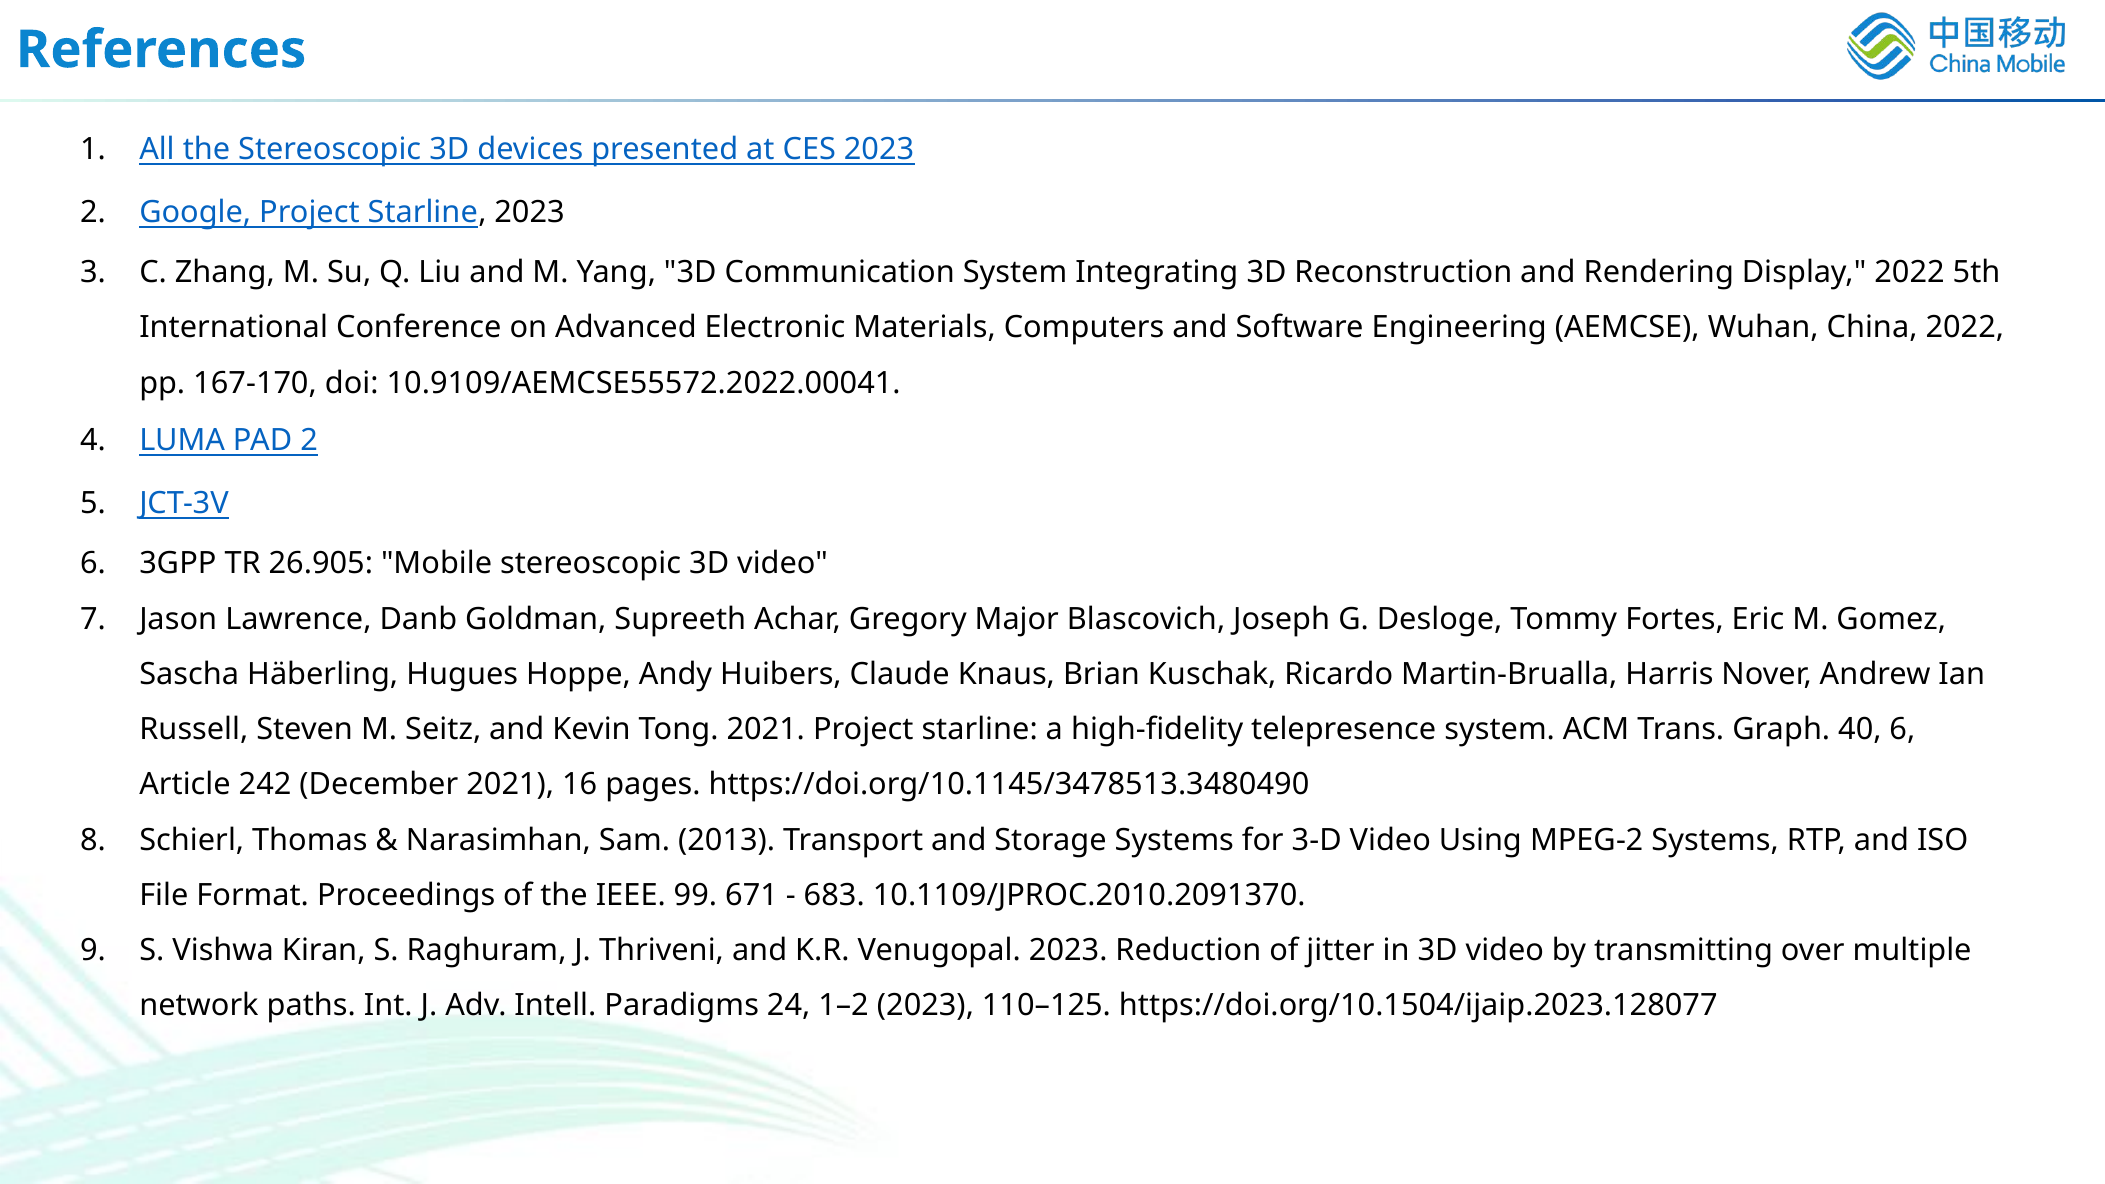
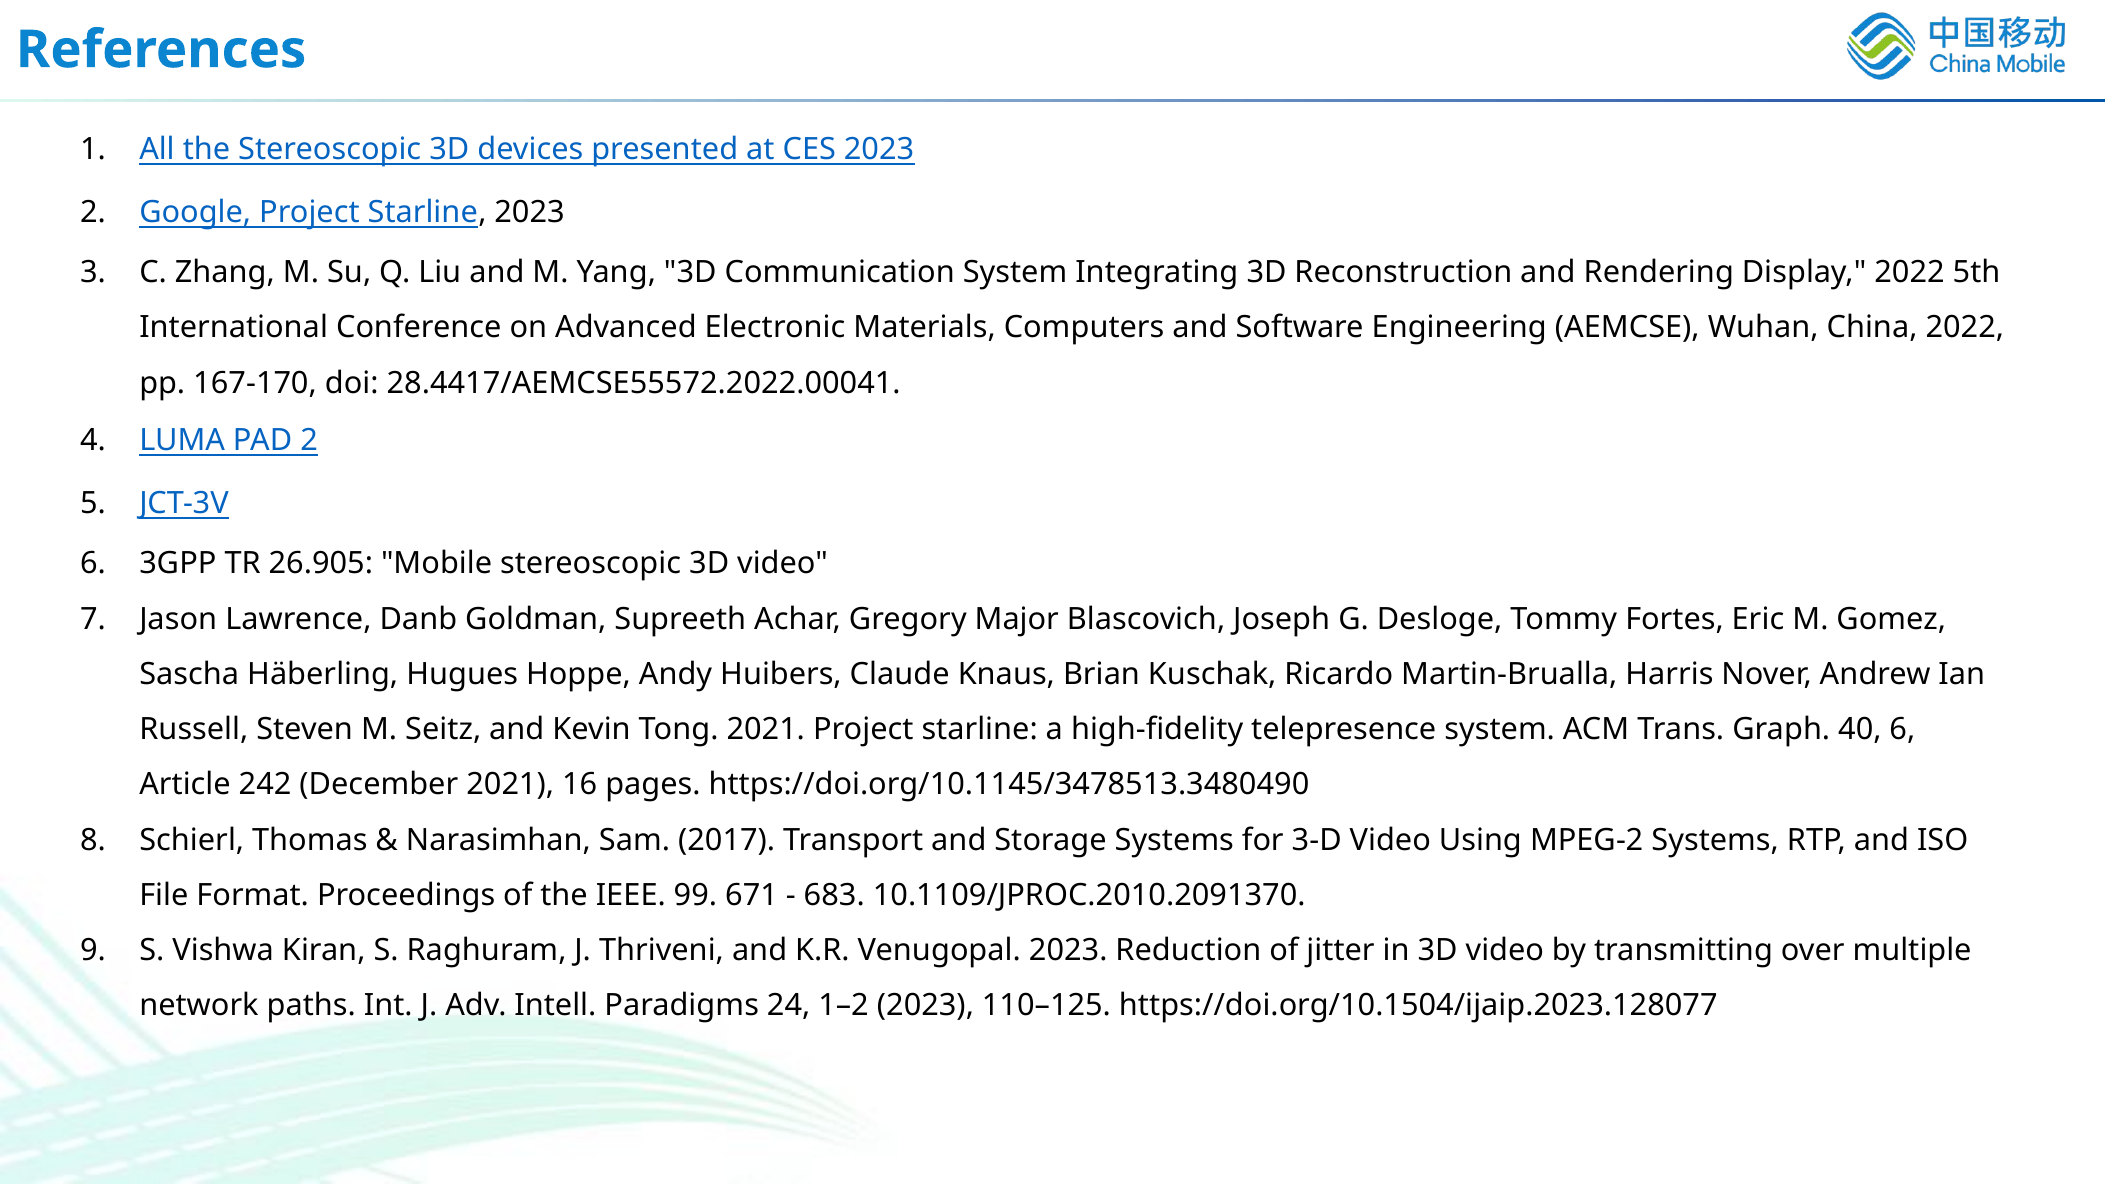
10.9109/AEMCSE55572.2022.00041: 10.9109/AEMCSE55572.2022.00041 -> 28.4417/AEMCSE55572.2022.00041 (644, 383)
2013: 2013 -> 2017 (727, 840)
